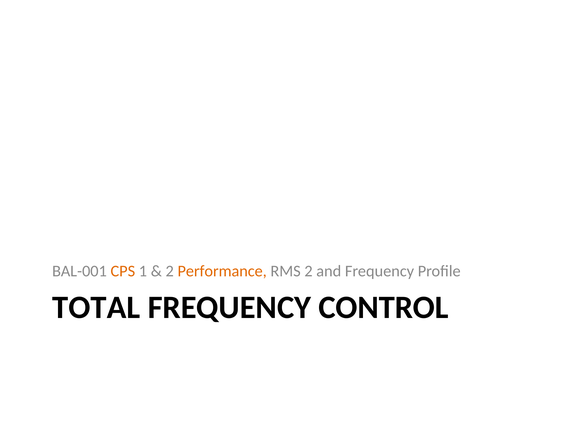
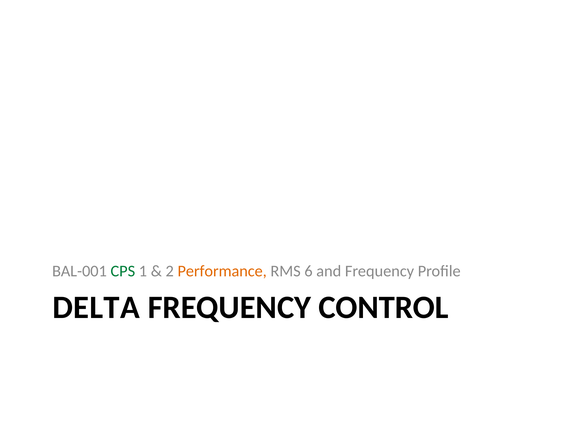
CPS colour: orange -> green (123, 271)
RMS 2: 2 -> 6 (309, 271)
TOTAL: TOTAL -> DELTA (96, 307)
